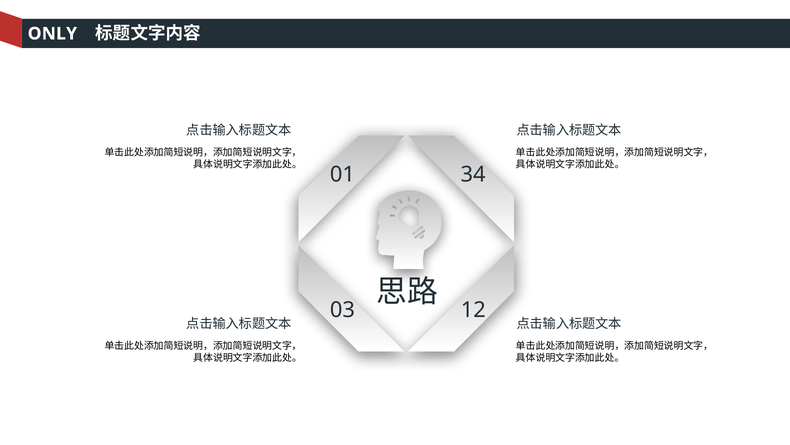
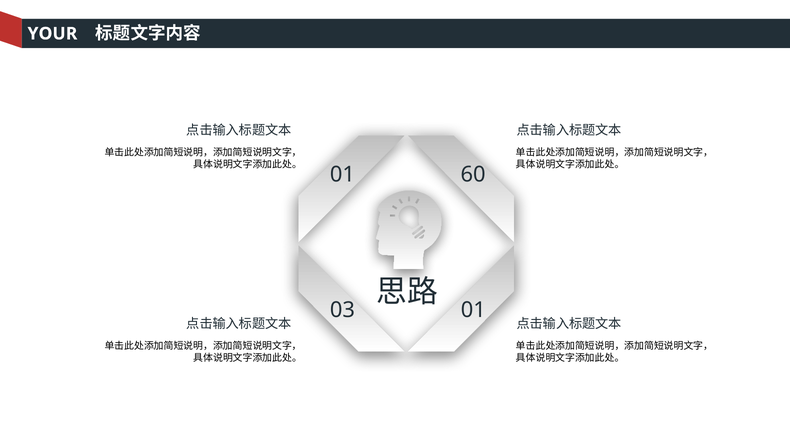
ONLY: ONLY -> YOUR (52, 34)
34: 34 -> 60 (473, 174)
03 12: 12 -> 01 (473, 309)
